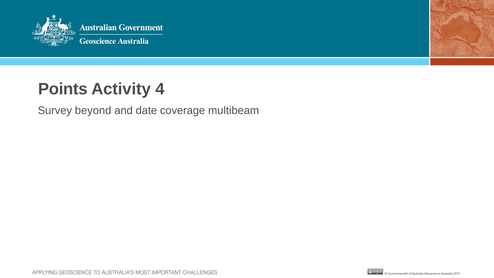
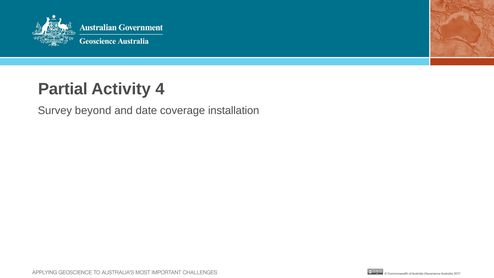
Points: Points -> Partial (63, 89)
multibeam: multibeam -> installation (234, 110)
